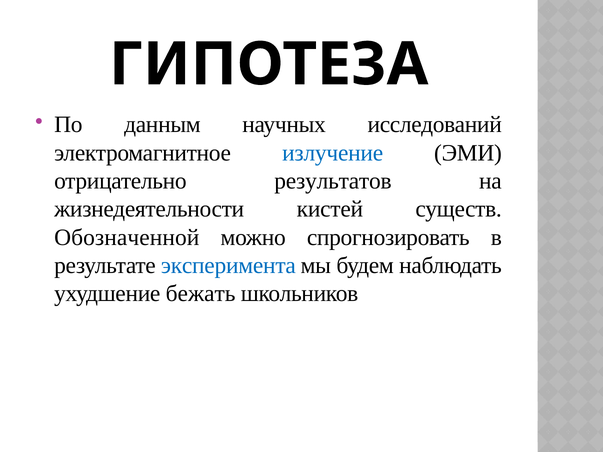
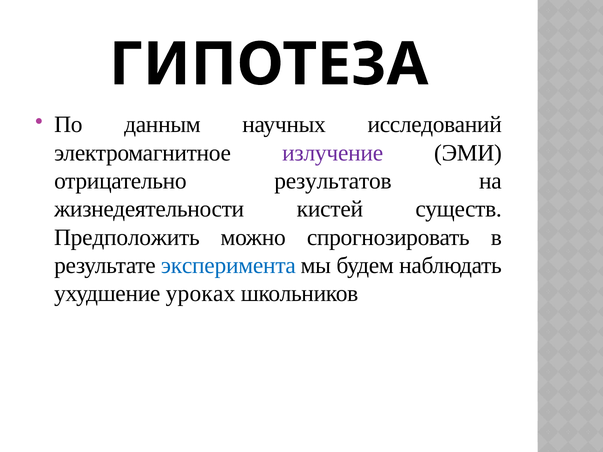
излучение colour: blue -> purple (333, 153)
Обозначенной: Обозначенной -> Предположить (127, 237)
бежать: бежать -> уроках (201, 294)
